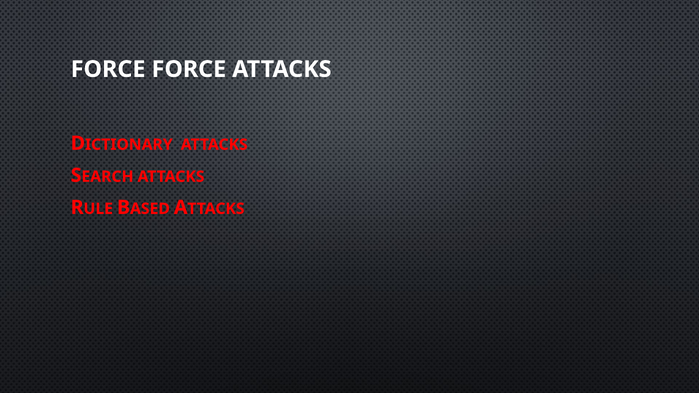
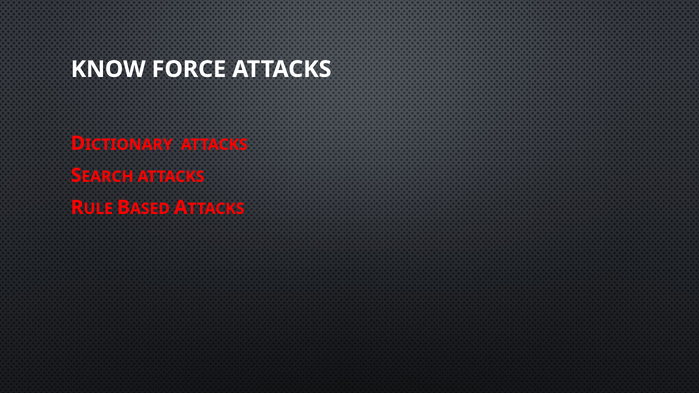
FORCE: FORCE -> KNOW (108, 69)
